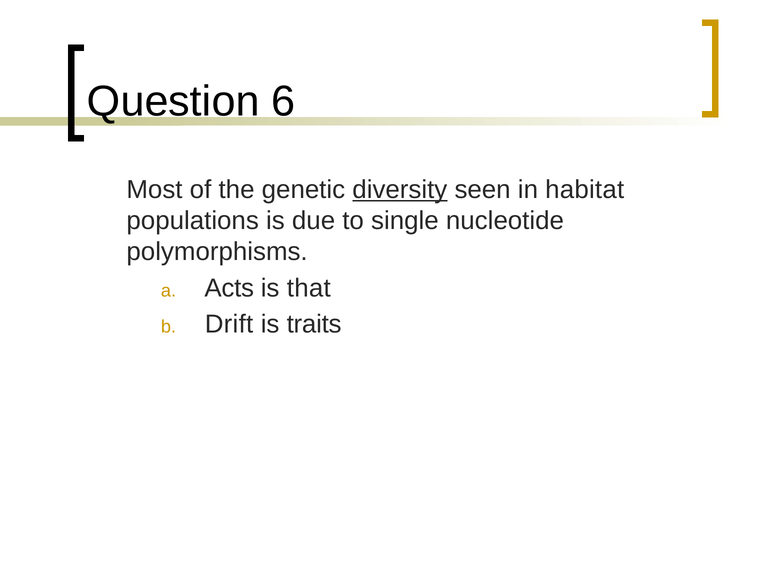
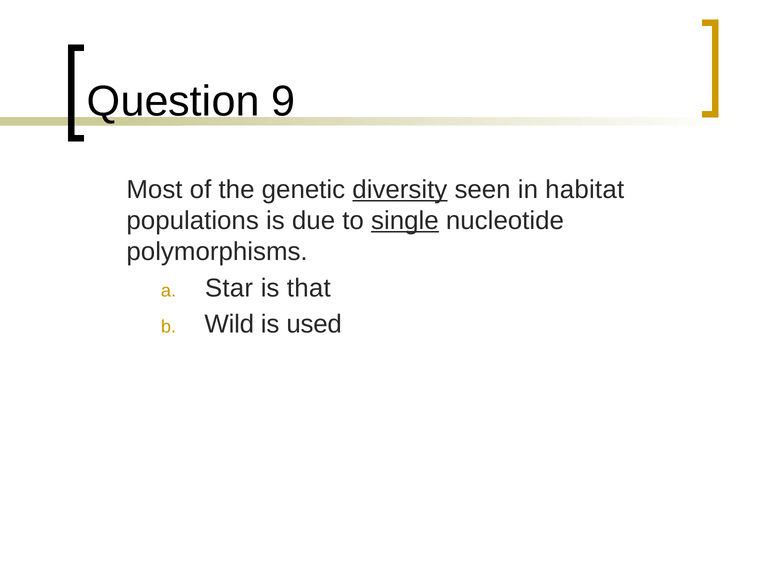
6: 6 -> 9 (283, 102)
single underline: none -> present (405, 221)
Acts: Acts -> Star (229, 288)
Drift: Drift -> Wild (229, 324)
traits: traits -> used (314, 324)
